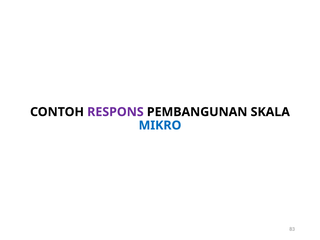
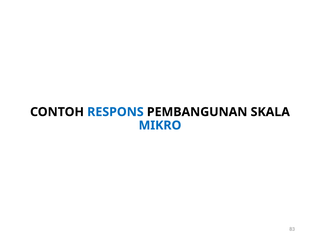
RESPONS colour: purple -> blue (115, 112)
